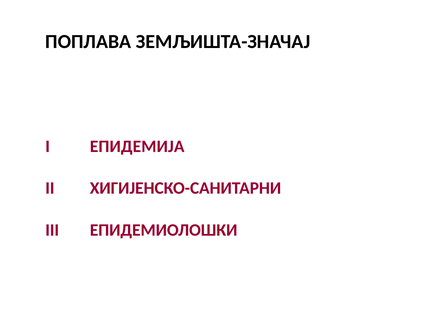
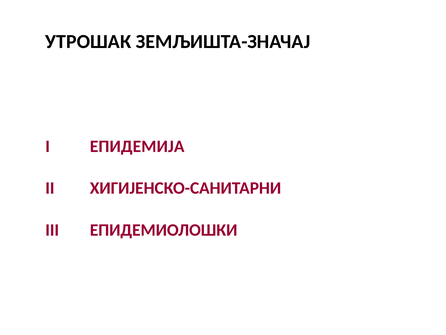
ПОПЛАВА: ПОПЛАВА -> УТРОШАК (88, 41)
